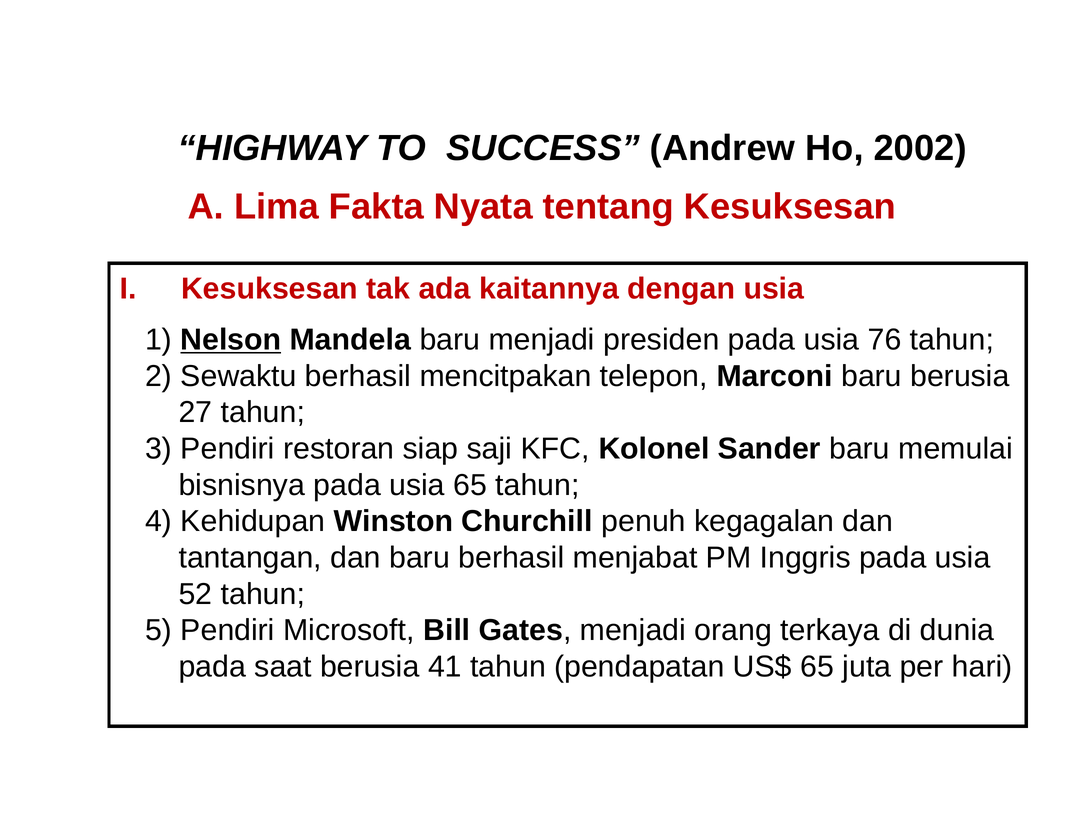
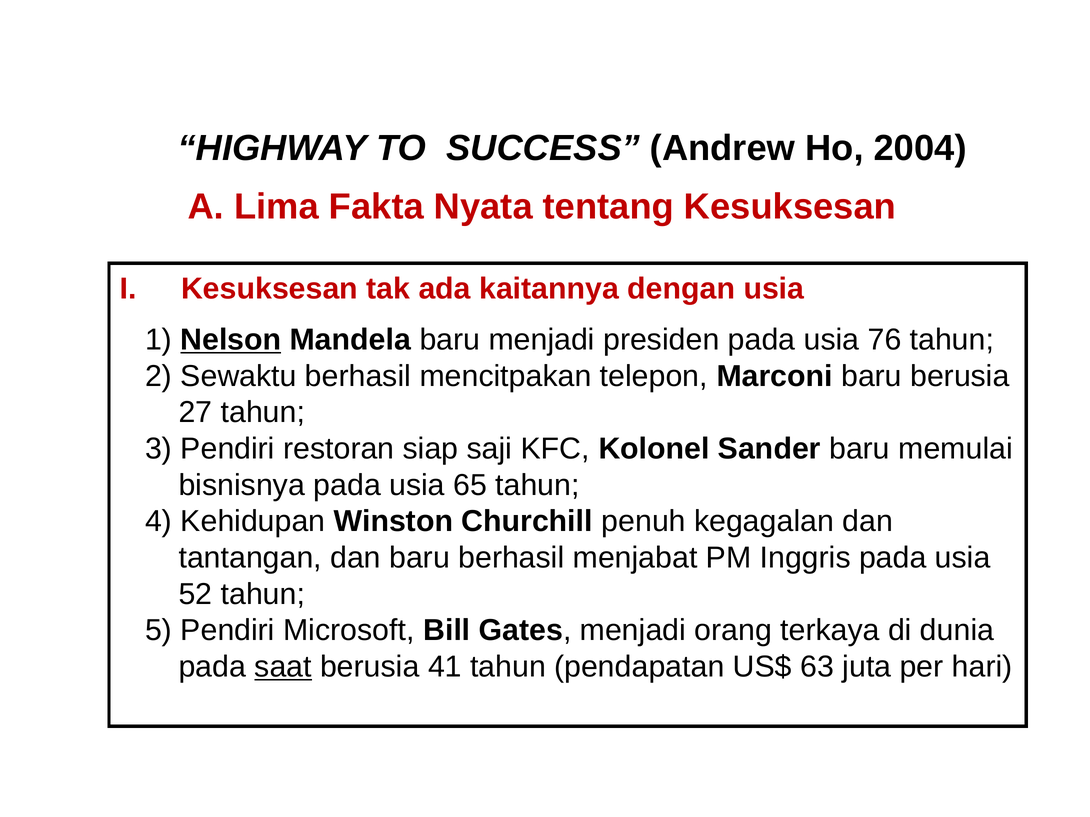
2002: 2002 -> 2004 (920, 149)
saat underline: none -> present (283, 667)
US$ 65: 65 -> 63 (817, 667)
